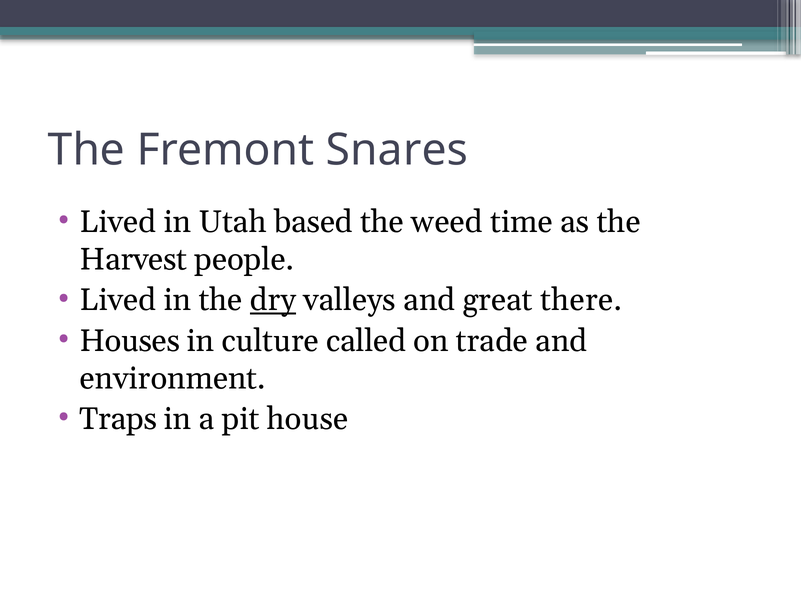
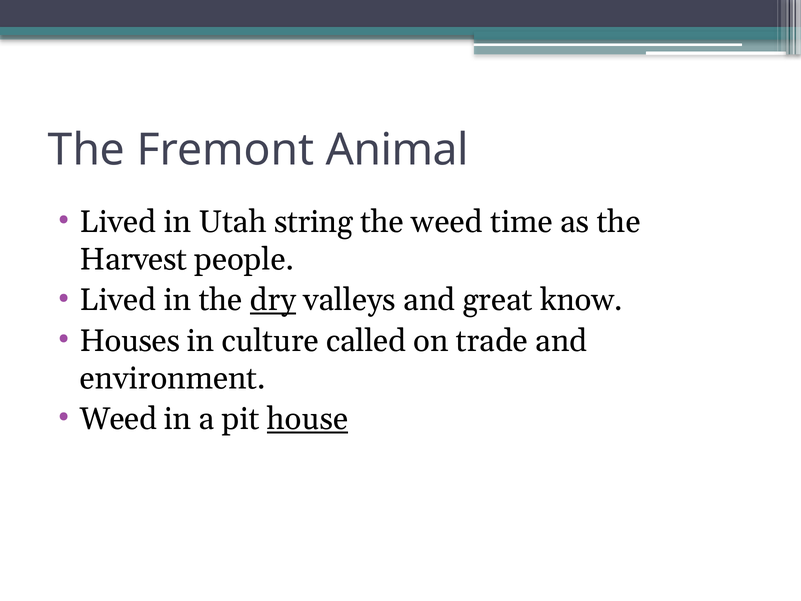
Snares: Snares -> Animal (397, 150)
based: based -> string (314, 222)
there: there -> know (581, 300)
Traps: Traps -> Weed (118, 419)
house underline: none -> present (307, 419)
